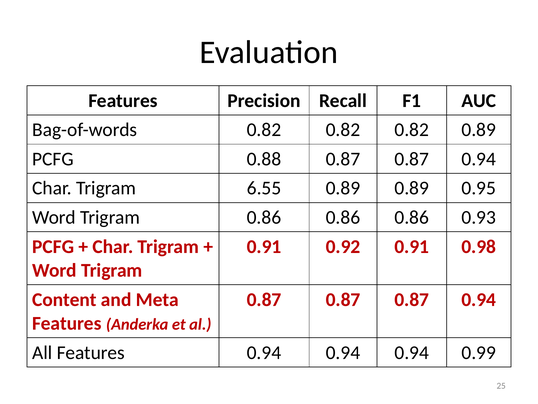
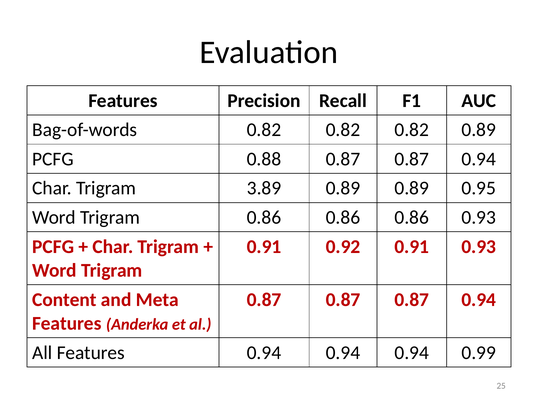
6.55: 6.55 -> 3.89 (264, 188)
0.91 0.98: 0.98 -> 0.93 (479, 246)
